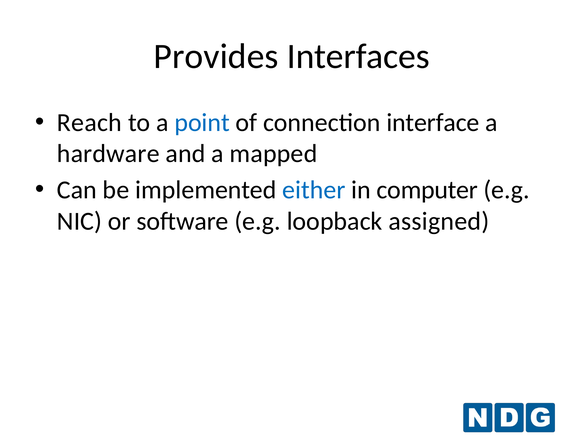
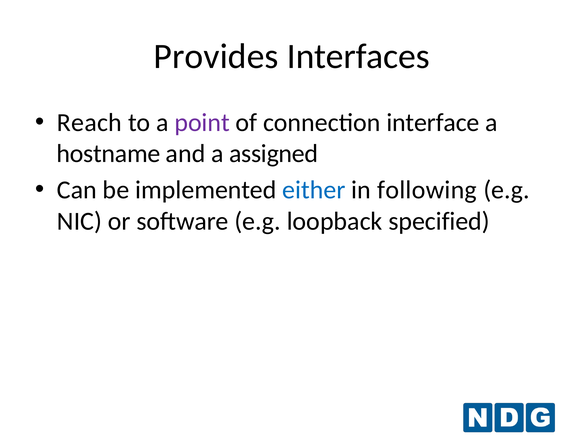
point colour: blue -> purple (202, 123)
hardware: hardware -> hostname (108, 154)
mapped: mapped -> assigned (274, 154)
computer: computer -> following (427, 190)
assigned: assigned -> specified (439, 221)
